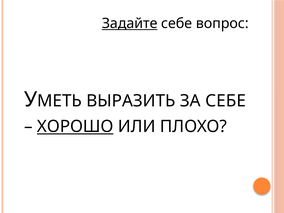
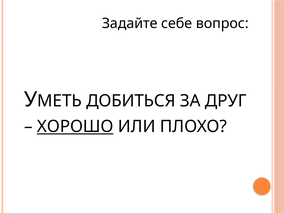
Задайте underline: present -> none (130, 23)
ВЫРАЗИТЬ: ВЫРАЗИТЬ -> ДОБИТЬСЯ (131, 101)
ЗА СЕБЕ: СЕБЕ -> ДРУГ (226, 101)
